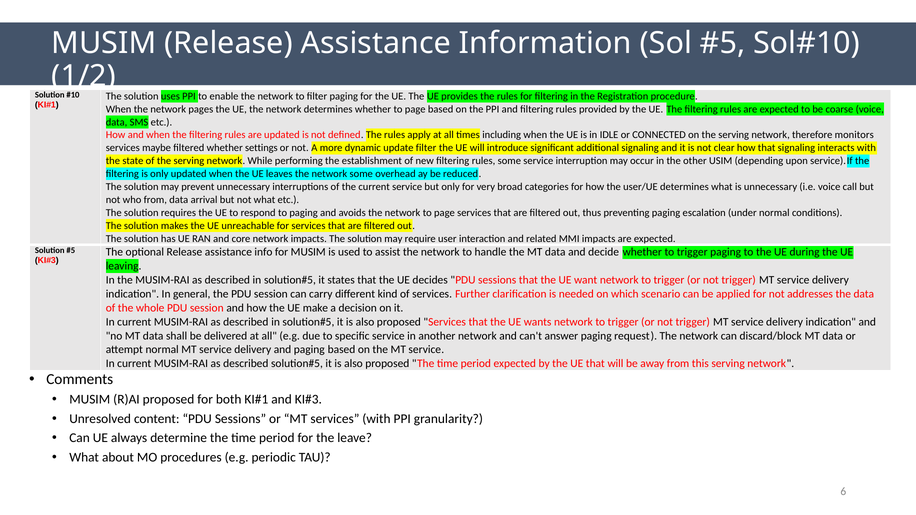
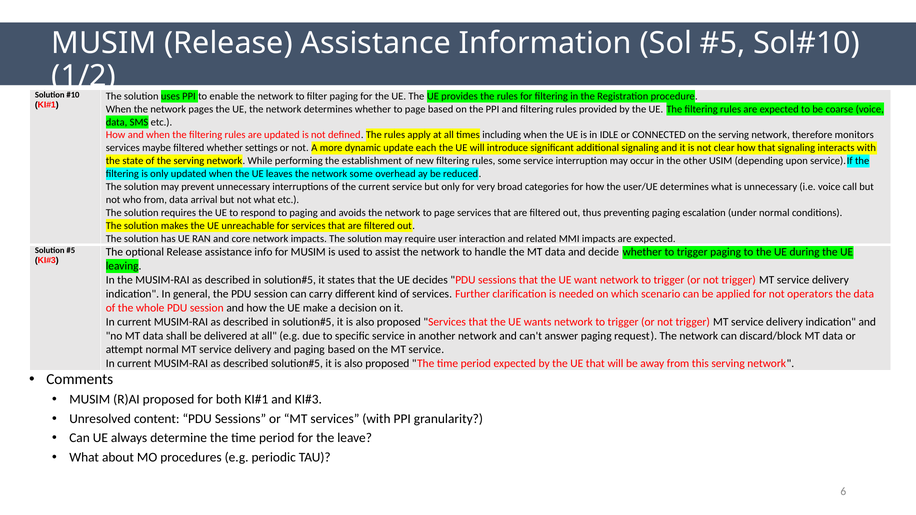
update filter: filter -> each (426, 148)
addresses: addresses -> operators (810, 294)
